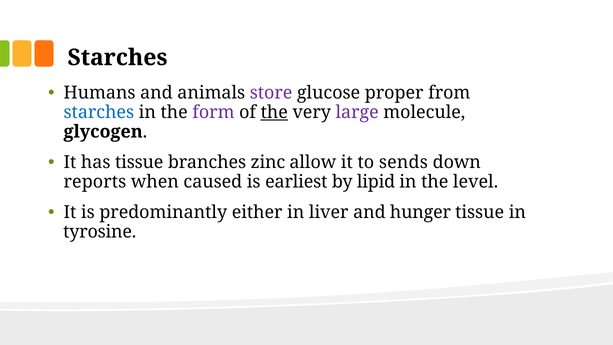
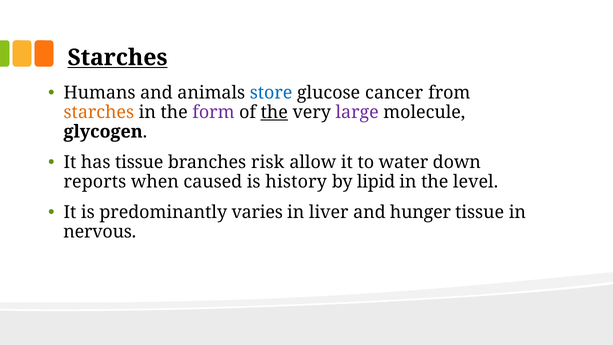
Starches underline: none -> present (117, 58)
store colour: purple -> blue (271, 93)
proper: proper -> cancer (394, 93)
starches colour: blue -> orange (99, 112)
zinc: zinc -> risk (268, 162)
sends: sends -> water (403, 162)
earliest: earliest -> history (296, 182)
either: either -> varies (257, 212)
tyrosine: tyrosine -> nervous (100, 232)
